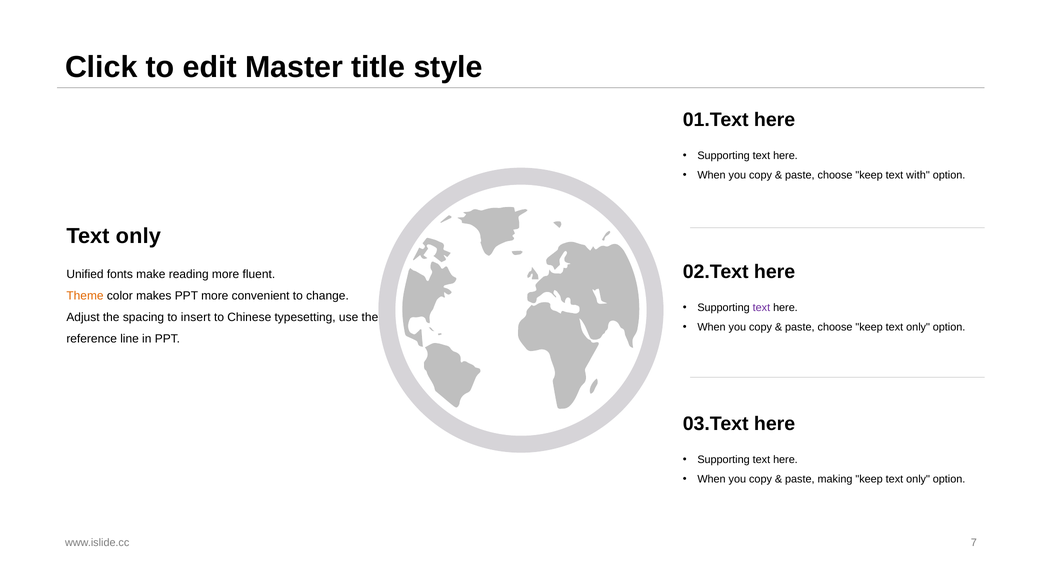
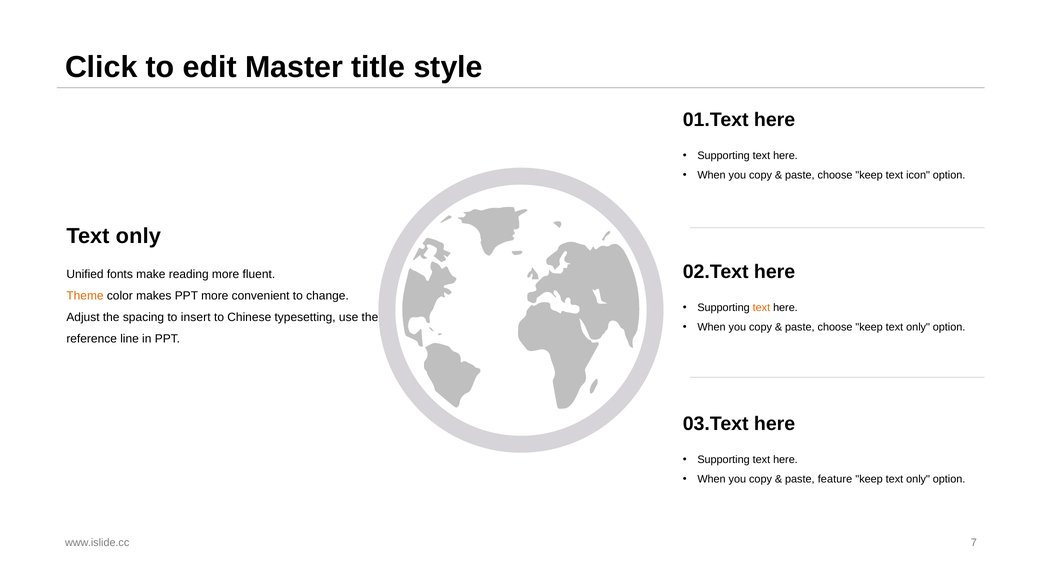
with: with -> icon (918, 175)
text colour: purple -> orange (761, 308)
making: making -> feature (835, 479)
